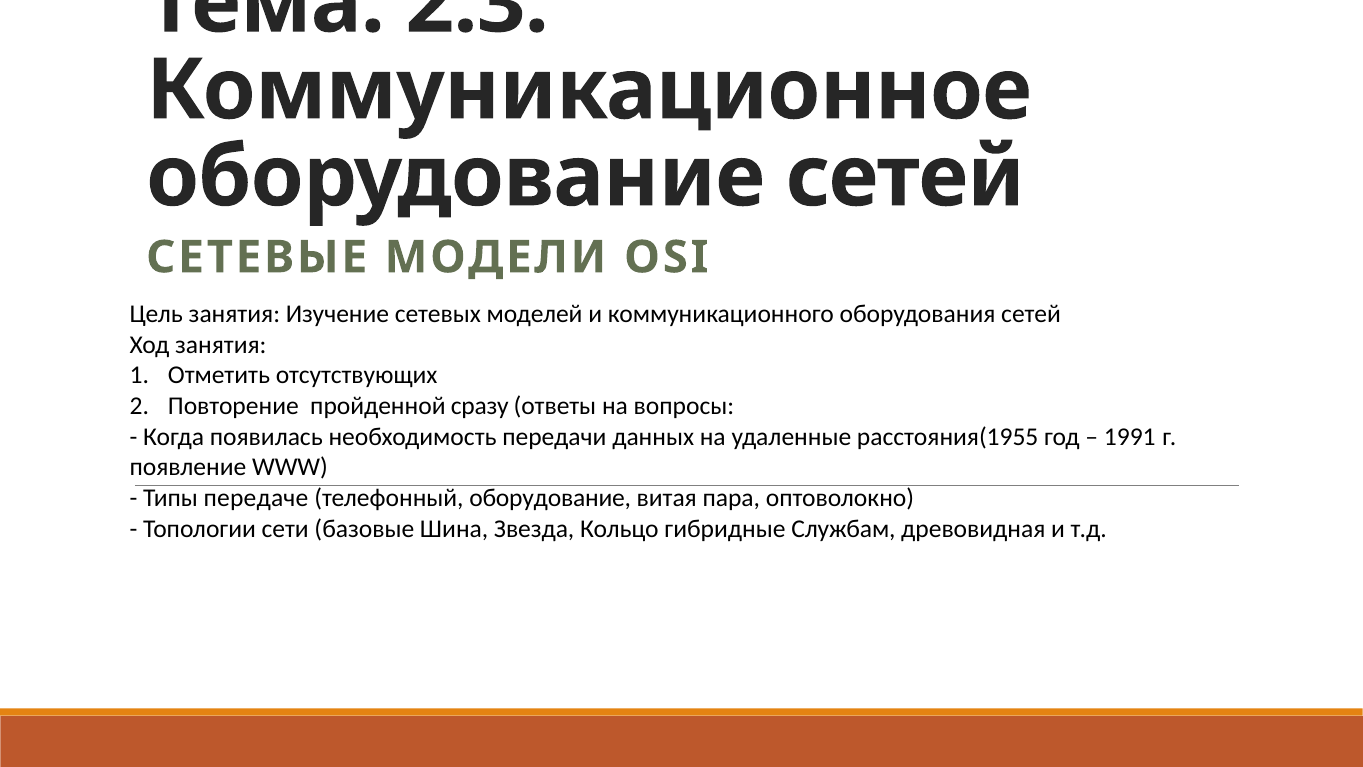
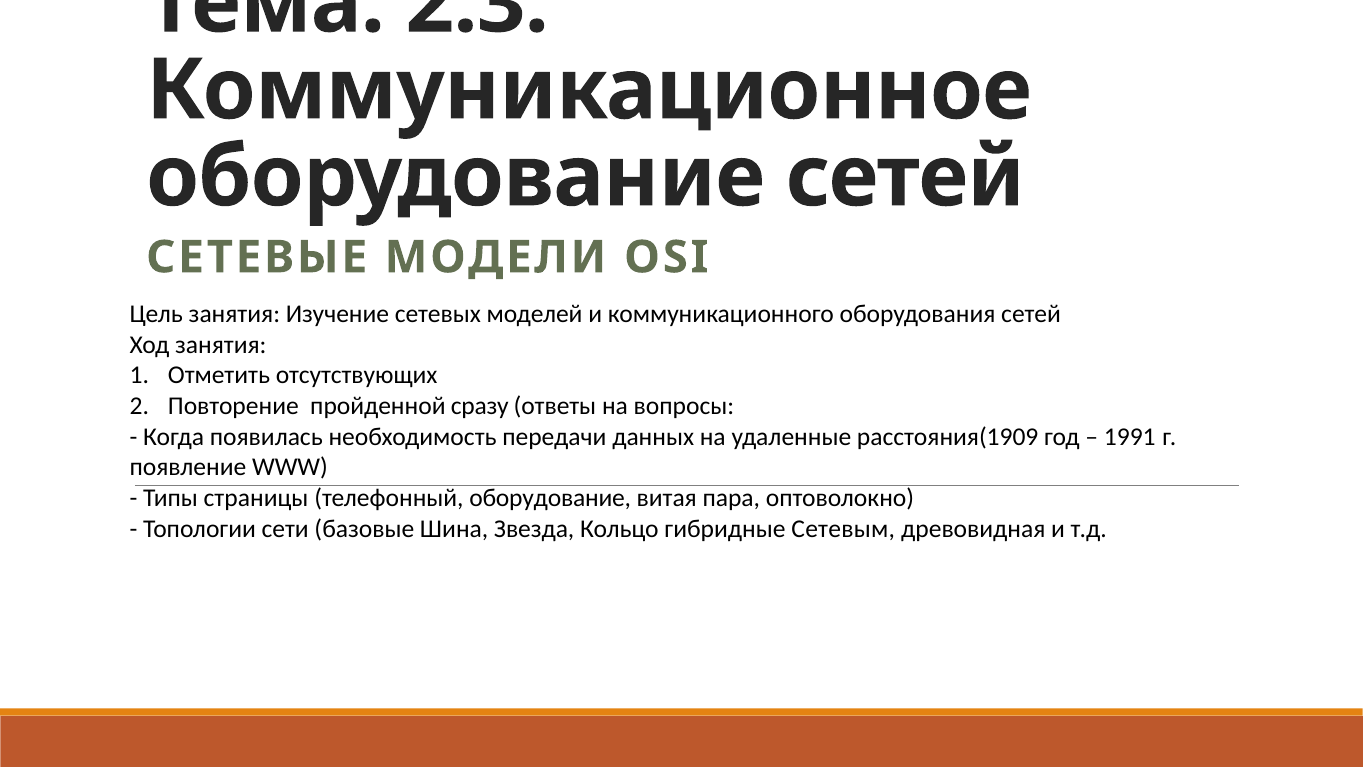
расстояния(1955: расстояния(1955 -> расстояния(1909 (948, 436)
передаче: передаче -> страницы (256, 498)
Службам: Службам -> Сетевым (843, 528)
